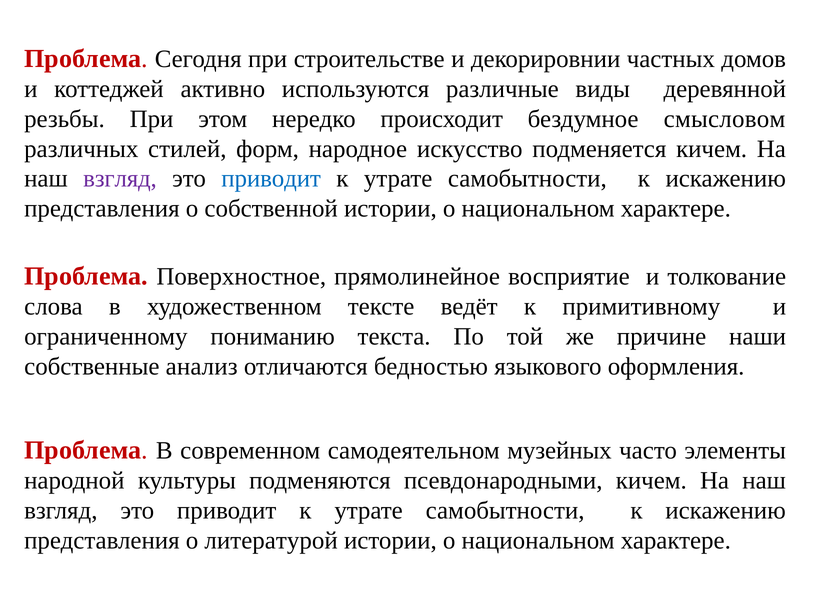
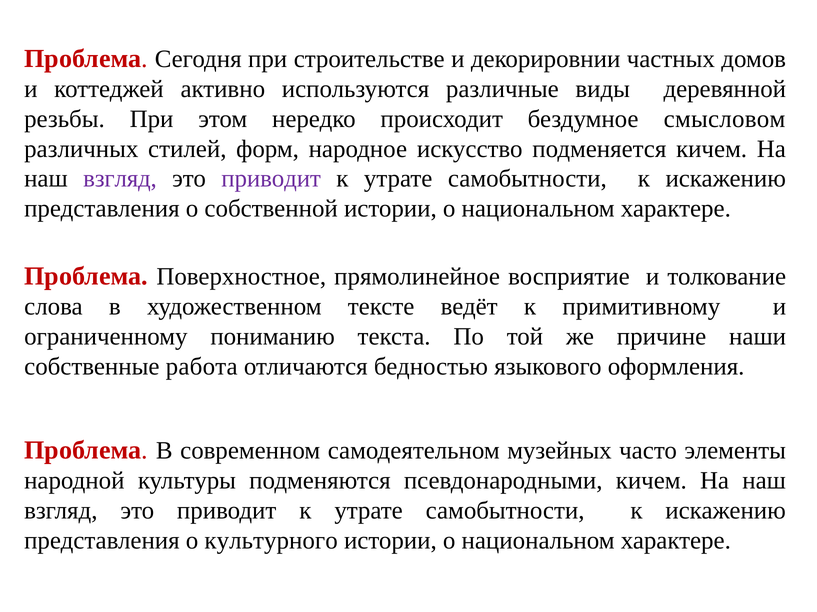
приводит colour: blue -> purple (271, 179)
анализ: анализ -> работа (202, 367)
литературой: литературой -> культурного (271, 541)
